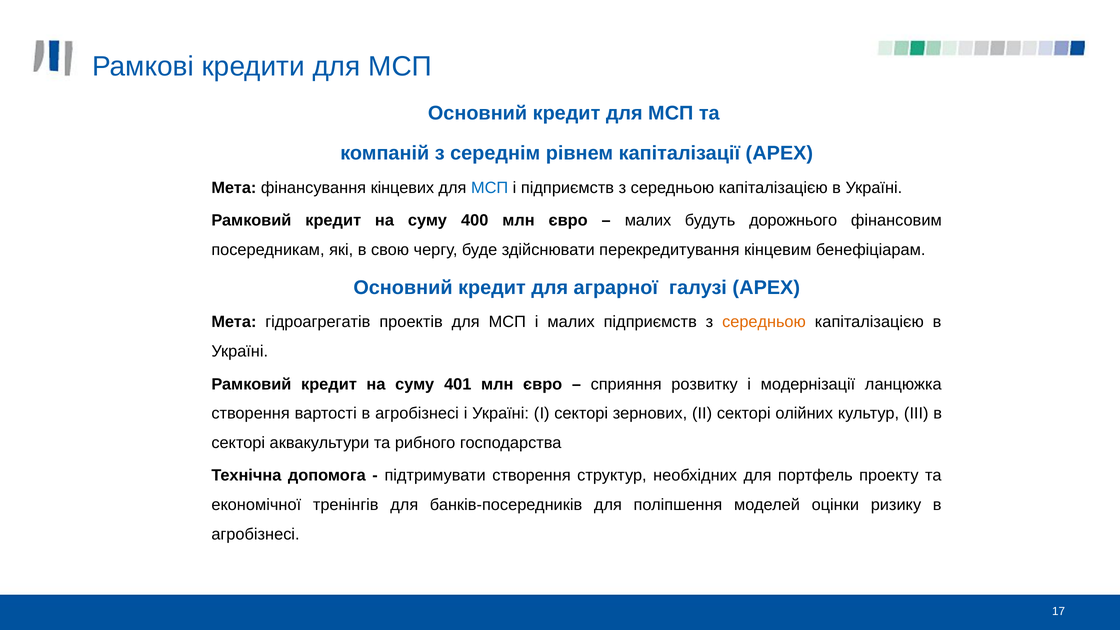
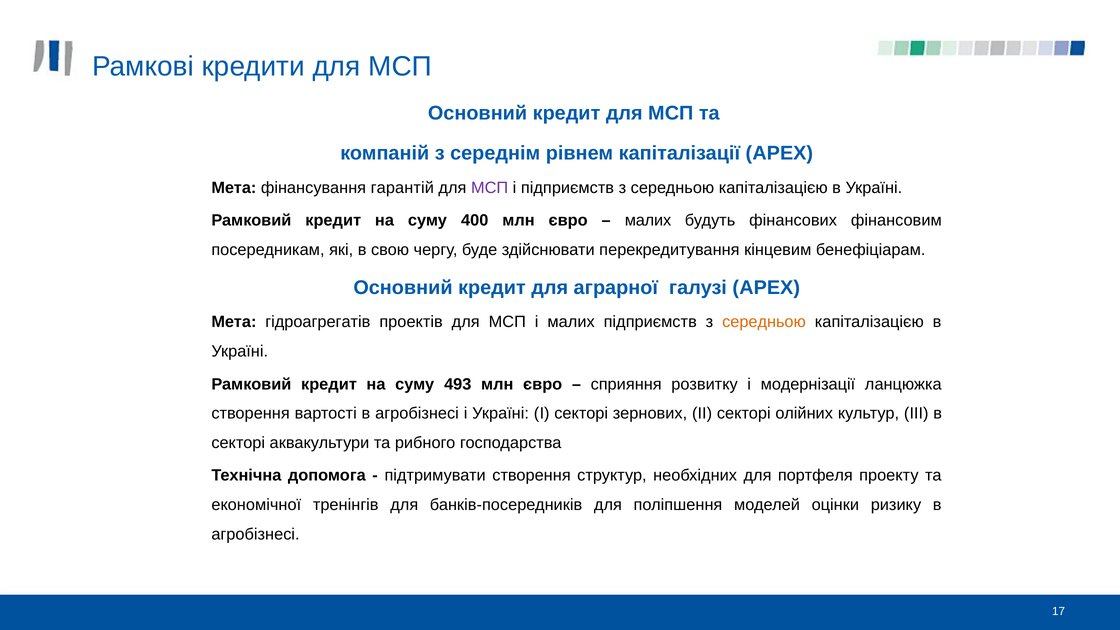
кінцевих: кінцевих -> гарантій (402, 188)
МСП colour: blue -> purple (490, 188)
дорожнього: дорожнього -> фінансових (793, 220)
401: 401 -> 493 (458, 384)
портфель: портфель -> портфеля (815, 476)
